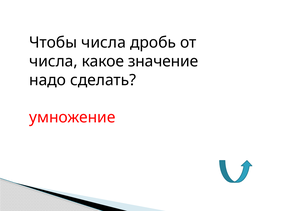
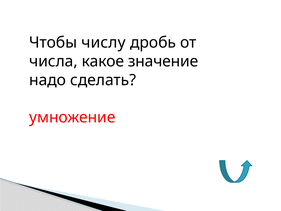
Чтобы числа: числа -> числу (103, 43)
